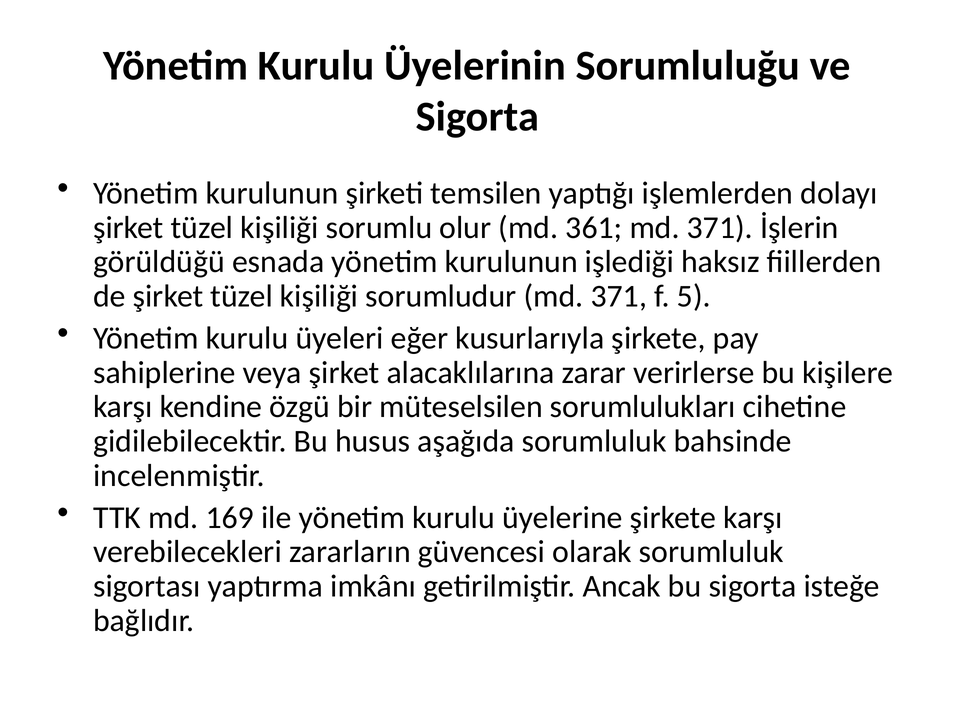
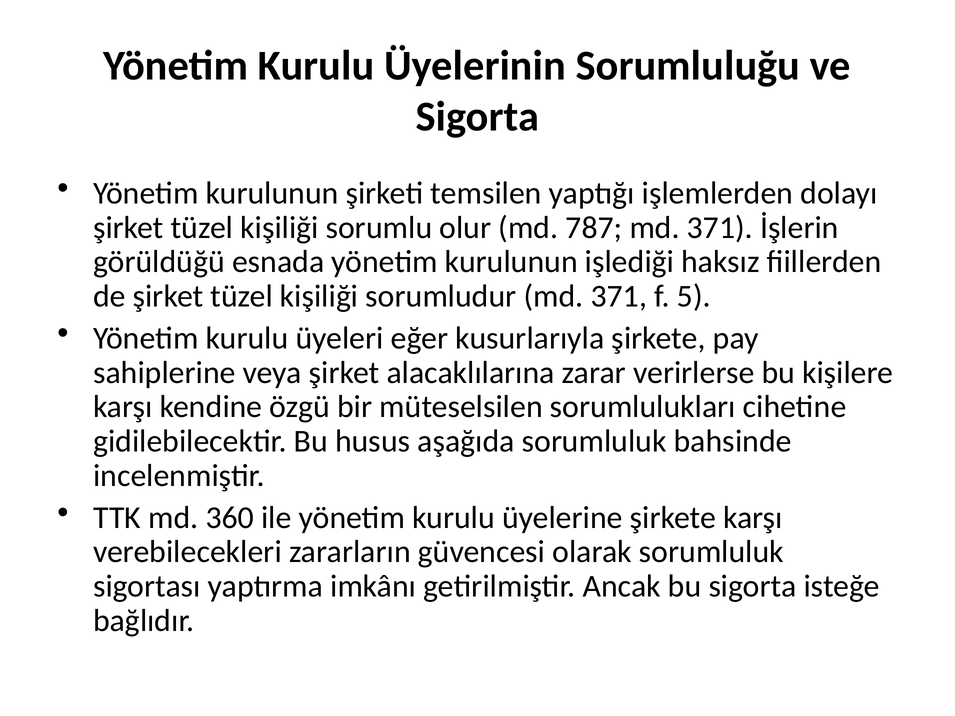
361: 361 -> 787 (594, 228)
169: 169 -> 360 (230, 518)
